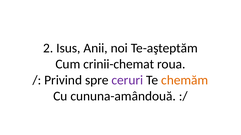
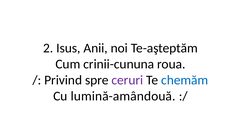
crinii-chemat: crinii-chemat -> crinii-cununa (119, 64)
chemăm colour: orange -> blue (185, 80)
cununa-amândouă: cununa-amândouă -> lumină-amândouă (123, 96)
